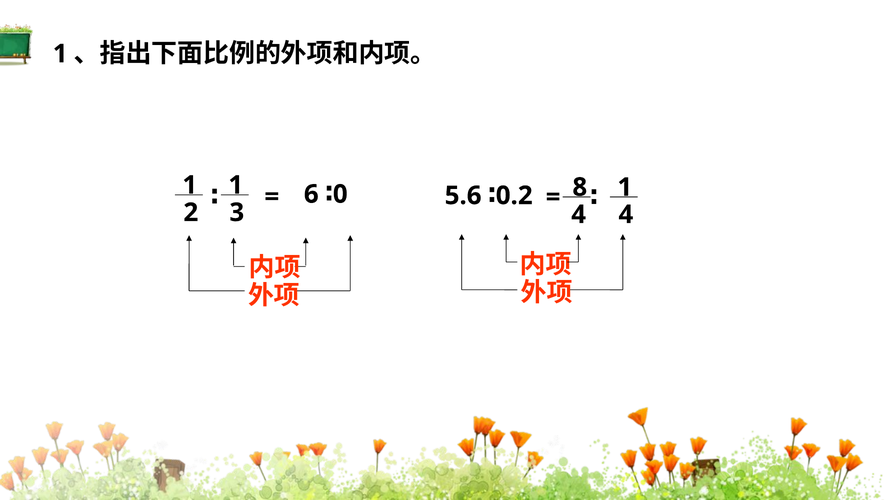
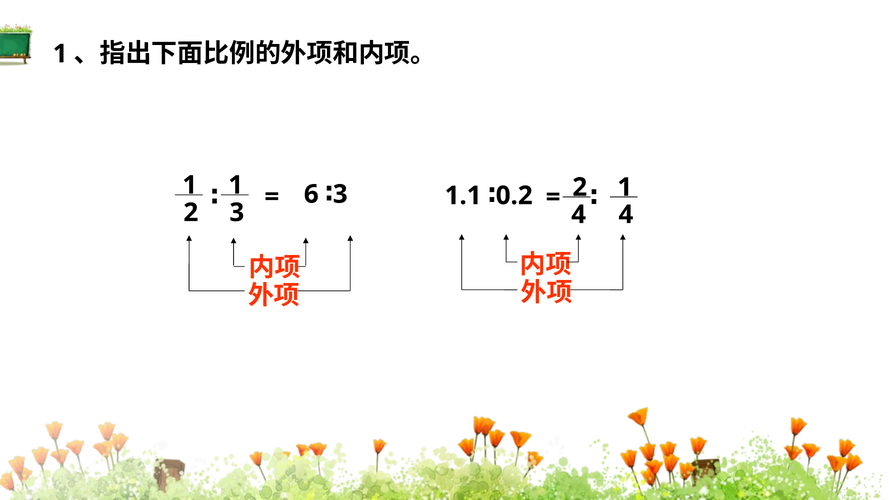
6 0: 0 -> 3 (340, 194)
5.6: 5.6 -> 1.1 (463, 196)
8: 8 -> 2 (580, 187)
